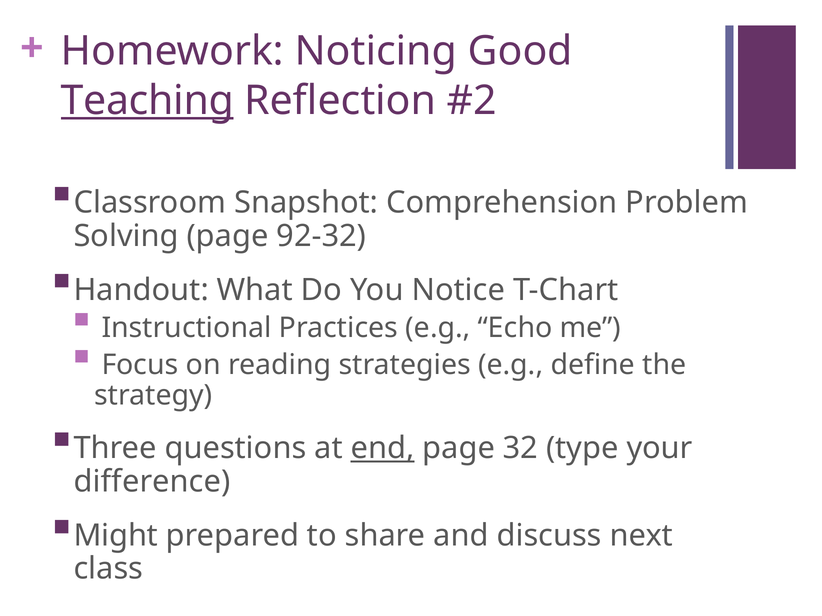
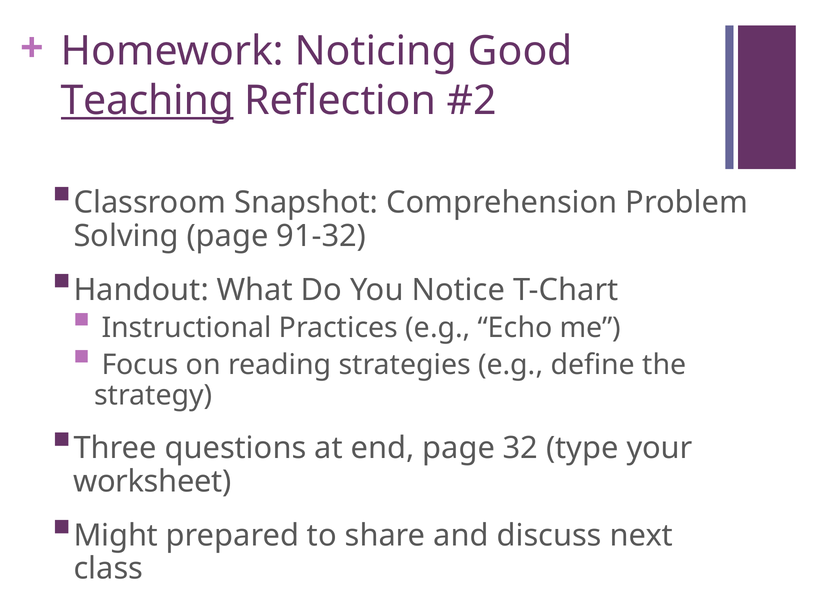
92-32: 92-32 -> 91-32 (321, 236)
end underline: present -> none (383, 449)
difference: difference -> worksheet (152, 482)
